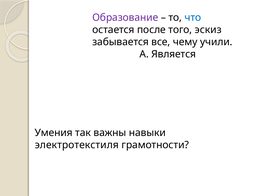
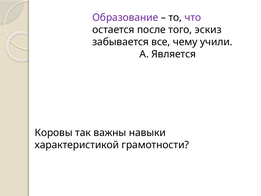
что colour: blue -> purple (193, 18)
Умения: Умения -> Коровы (54, 133)
электротекстиля: электротекстиля -> характеристикой (77, 145)
